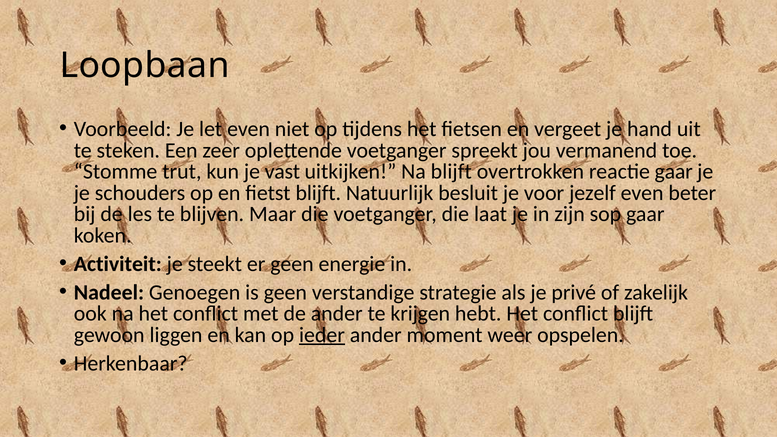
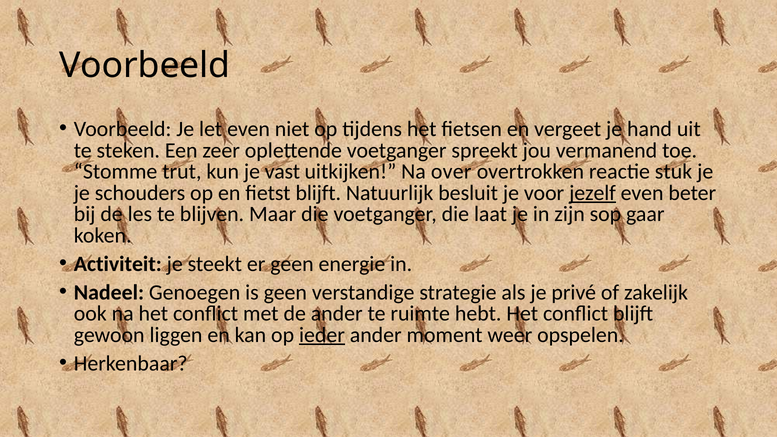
Loopbaan: Loopbaan -> Voorbeeld (145, 65)
Na blijft: blijft -> over (451, 172)
reactie gaar: gaar -> stuk (674, 172)
jezelf underline: none -> present (593, 193)
krijgen: krijgen -> ruimte (420, 314)
